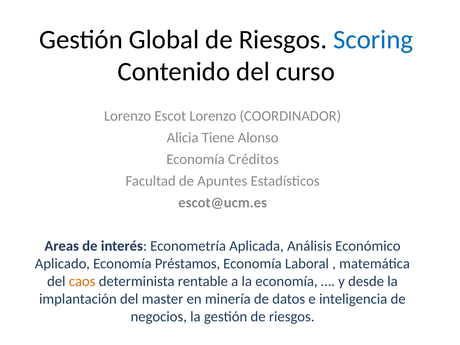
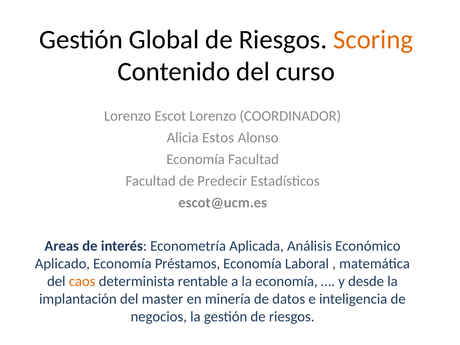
Scoring colour: blue -> orange (373, 39)
Tiene: Tiene -> Estos (218, 138)
Economía Créditos: Créditos -> Facultad (253, 159)
Apuntes: Apuntes -> Predecir (222, 181)
